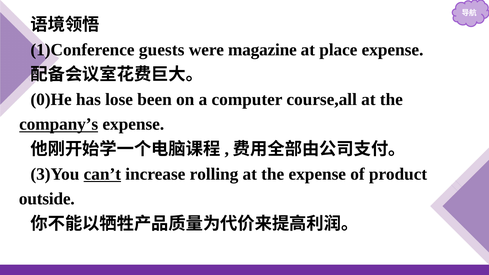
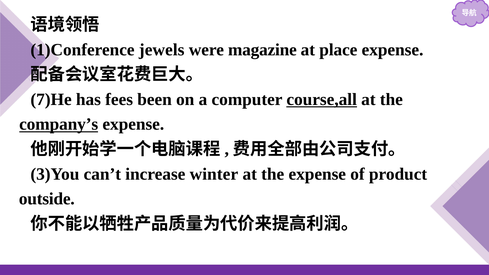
guests: guests -> jewels (162, 50)
0)He: 0)He -> 7)He (51, 99)
lose: lose -> fees (119, 99)
course,all underline: none -> present (322, 99)
can’t underline: present -> none (102, 174)
rolling: rolling -> winter (214, 174)
